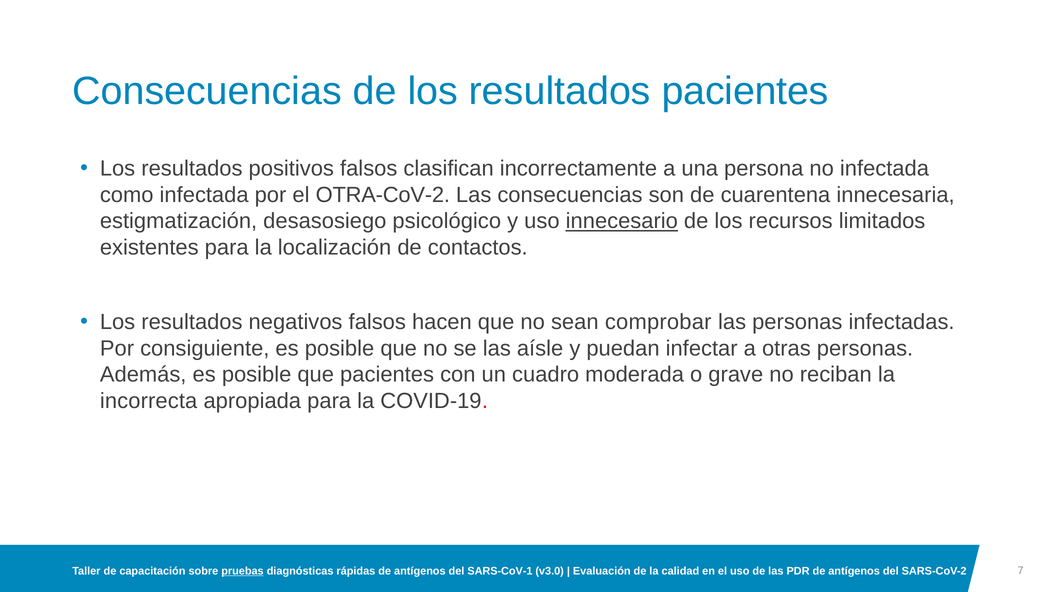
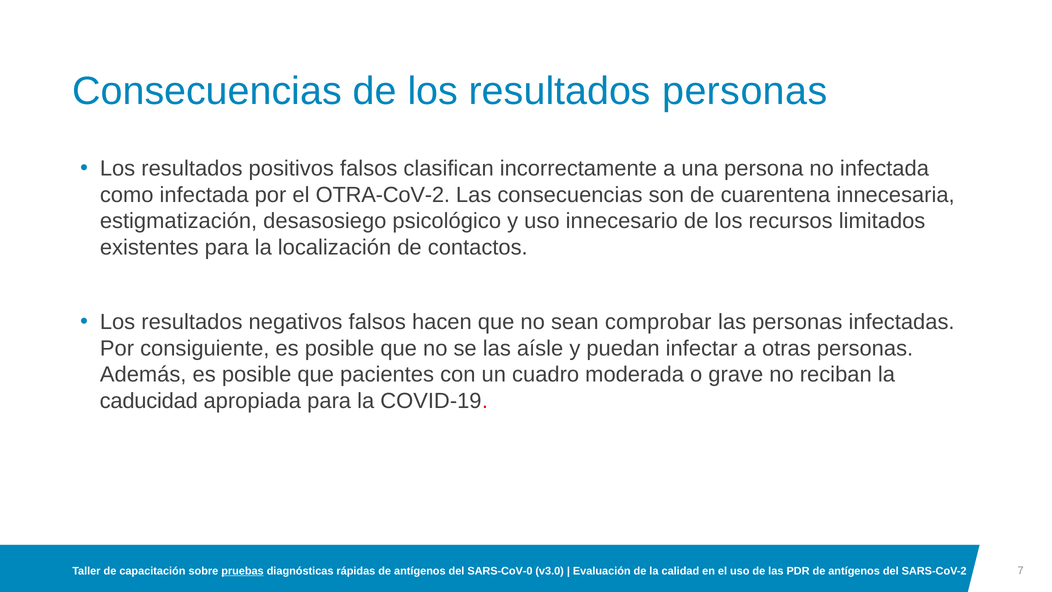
resultados pacientes: pacientes -> personas (745, 91)
innecesario underline: present -> none (622, 221)
incorrecta: incorrecta -> caducidad (149, 401)
SARS-CoV-1: SARS-CoV-1 -> SARS-CoV-0 (500, 571)
